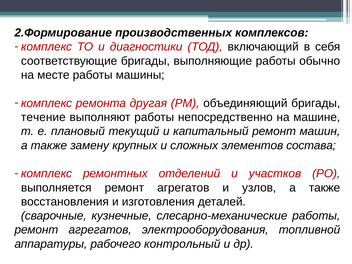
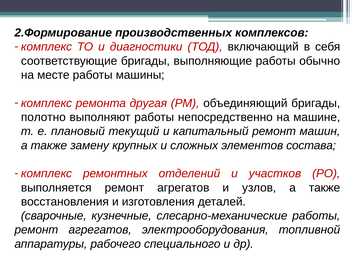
течение: течение -> полотно (43, 117)
контрольный: контрольный -> специального (182, 244)
